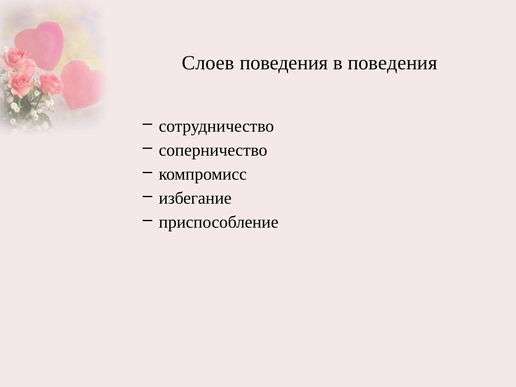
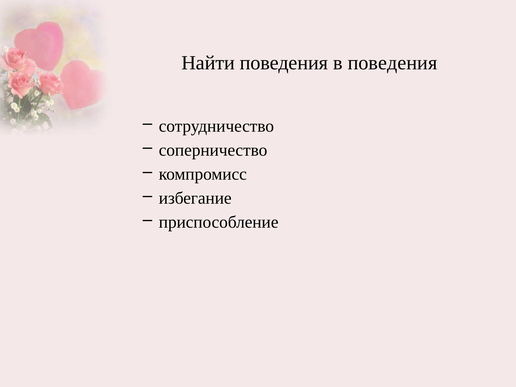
Слоев: Слоев -> Найти (208, 63)
